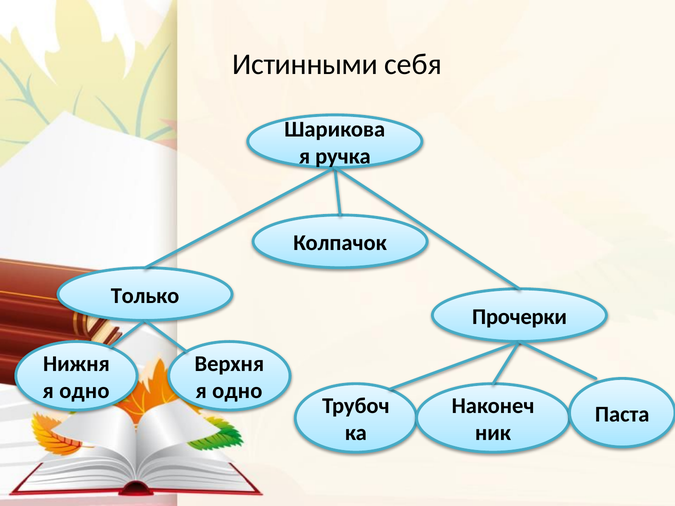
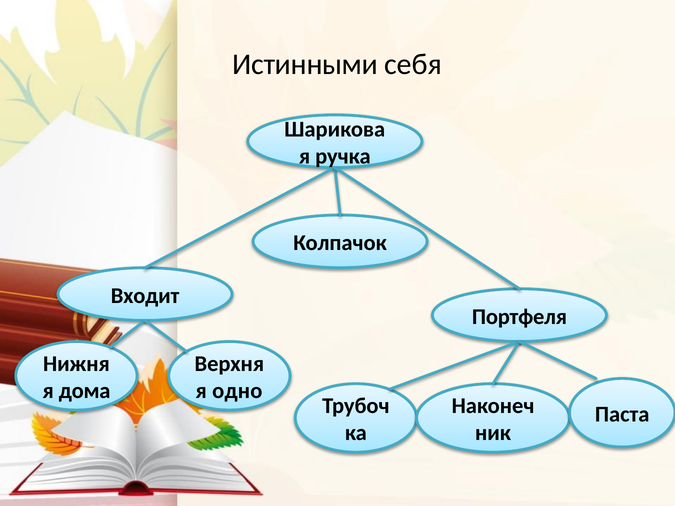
Только: Только -> Входит (145, 296)
Прочерки: Прочерки -> Портфеля (519, 317)
одно: одно -> дома (85, 391)
